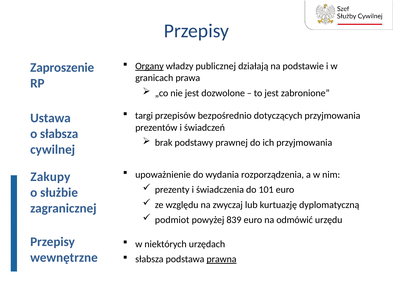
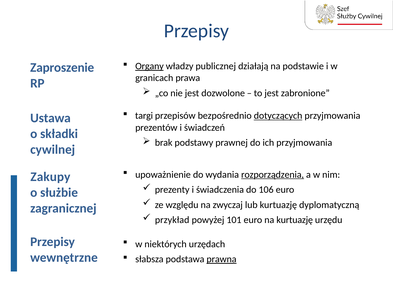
dotyczących underline: none -> present (278, 116)
o słabsza: słabsza -> składki (59, 134)
rozporządzenia underline: none -> present (273, 174)
101: 101 -> 106 (266, 190)
podmiot: podmiot -> przykład (172, 220)
839: 839 -> 101 (234, 220)
na odmówić: odmówić -> kurtuazję (295, 220)
